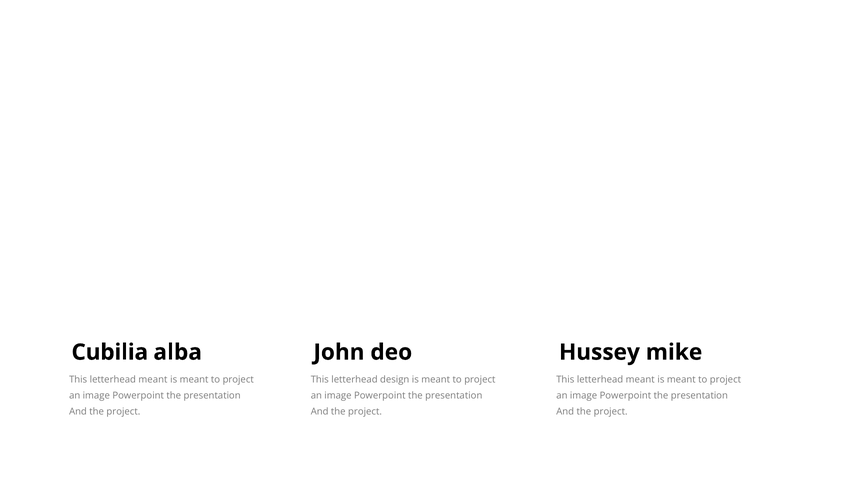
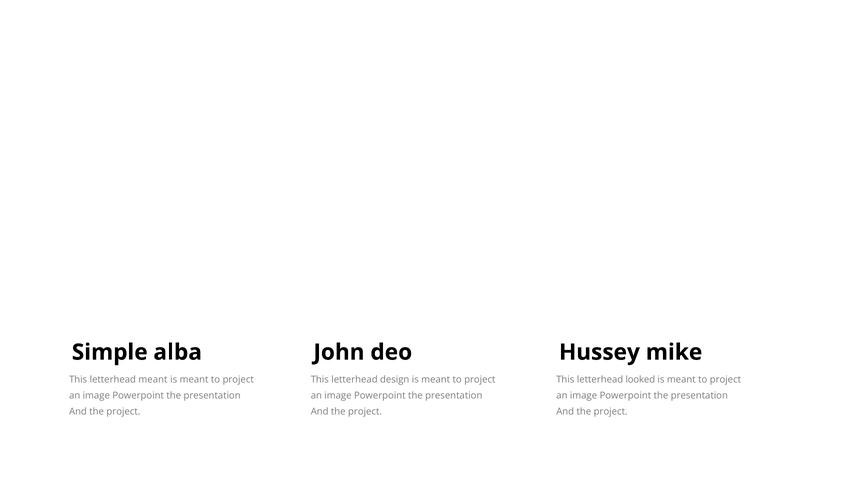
Cubilia: Cubilia -> Simple (110, 352)
meant: meant -> looked (640, 380)
